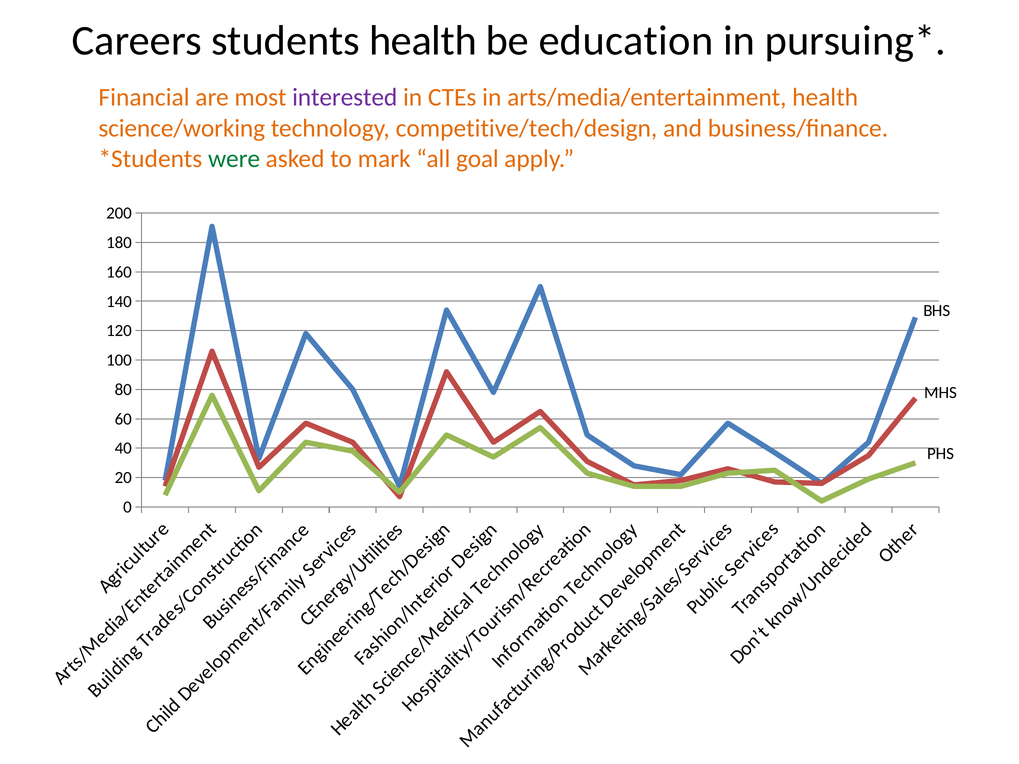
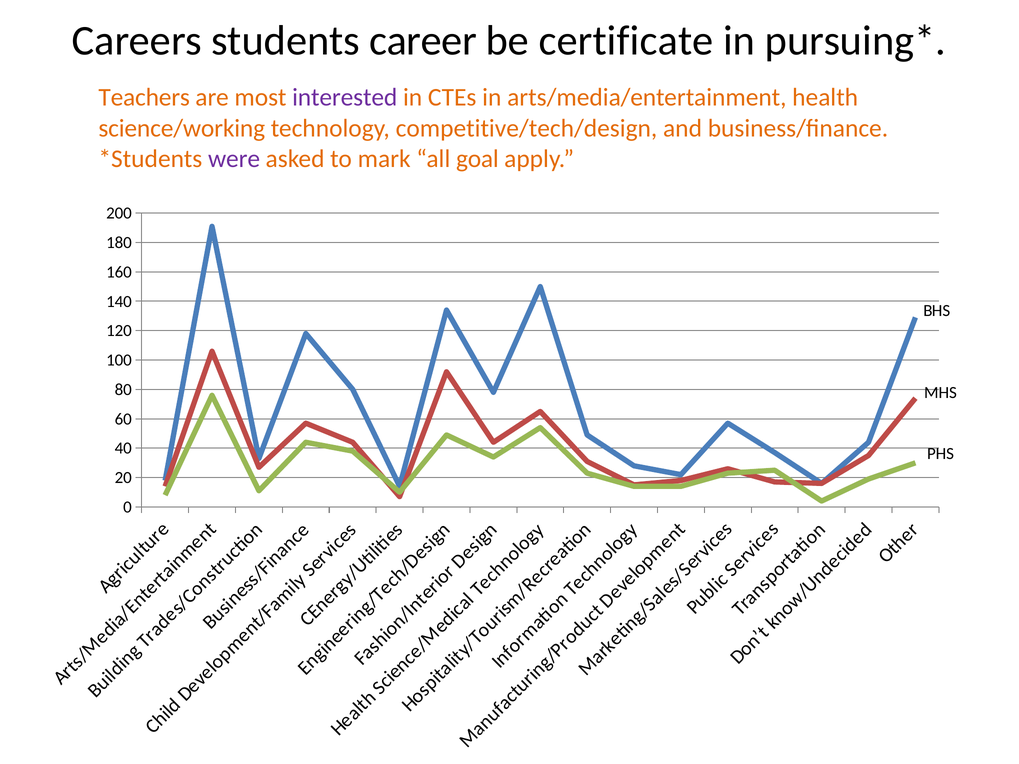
students health: health -> career (423, 41)
education: education -> certificate (626, 41)
Financial: Financial -> Teachers (144, 98)
were colour: green -> purple (234, 159)
